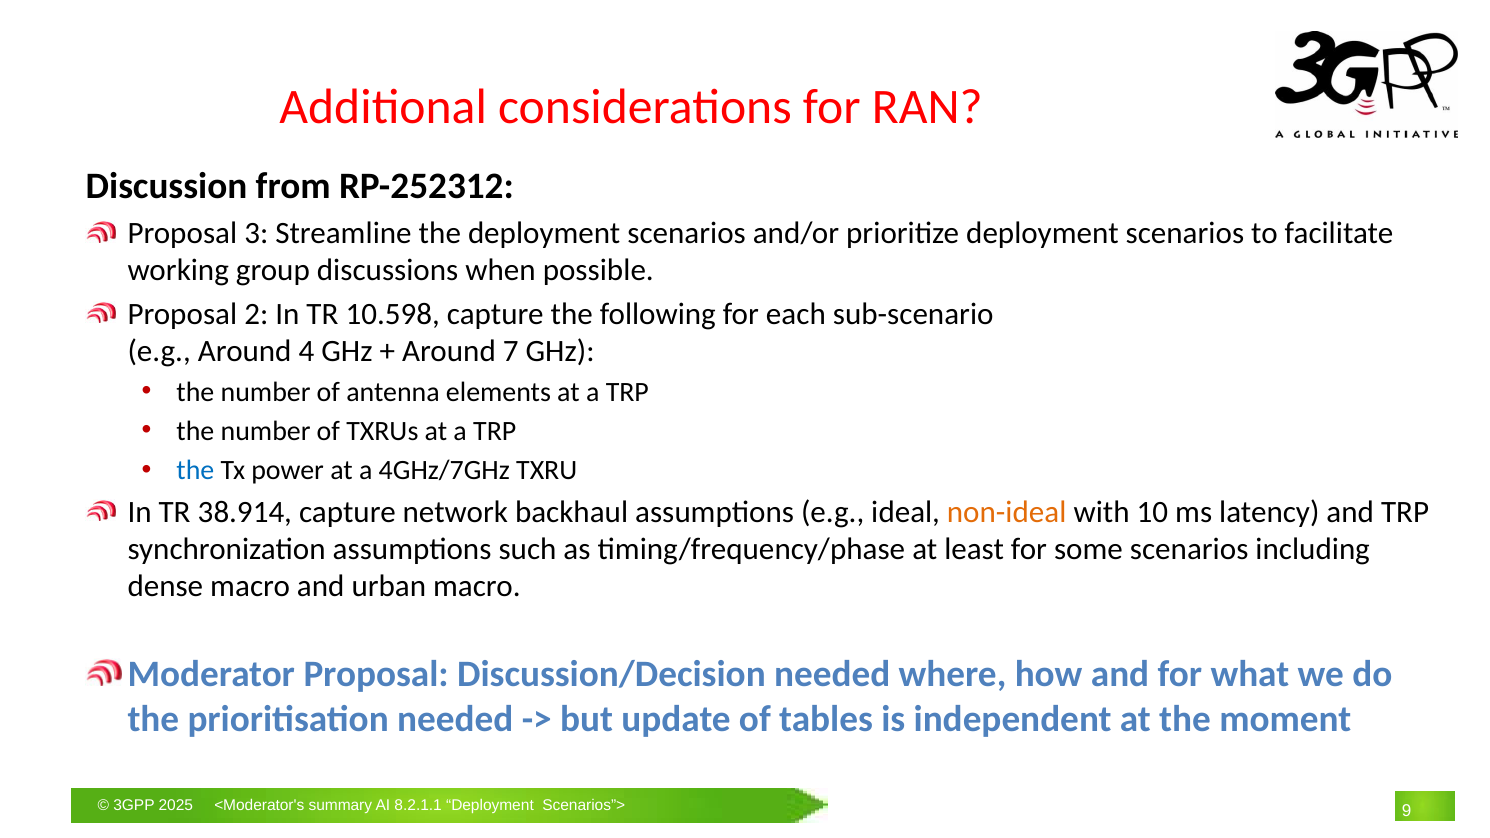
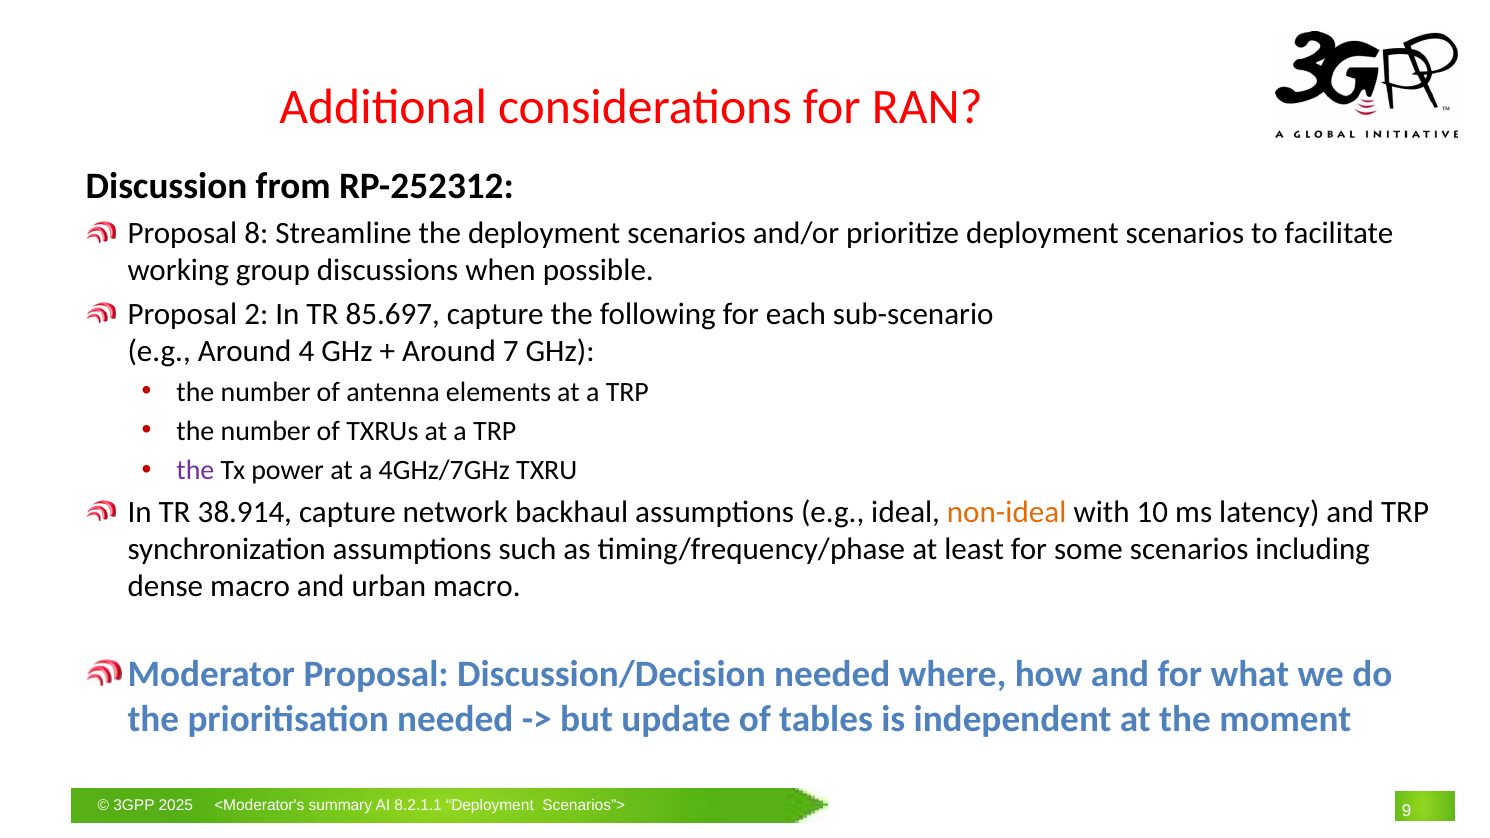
3: 3 -> 8 (256, 233)
10.598: 10.598 -> 85.697 (393, 314)
the colour: blue -> purple (195, 470)
